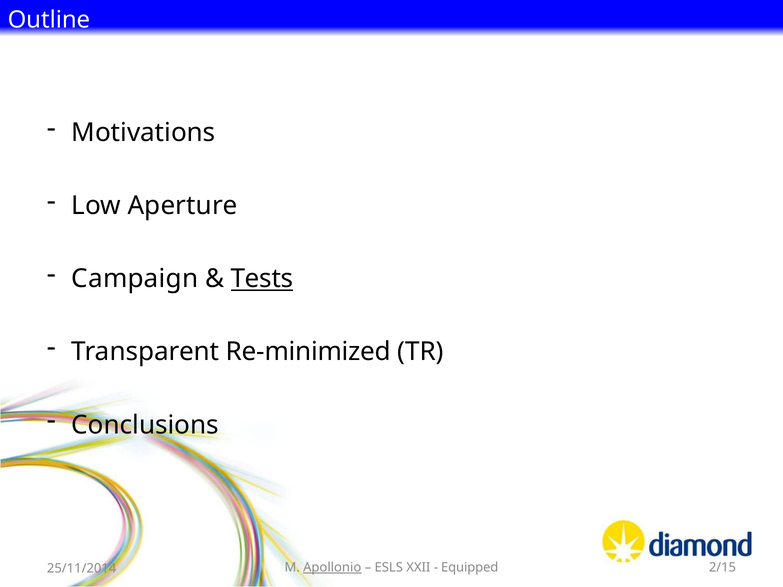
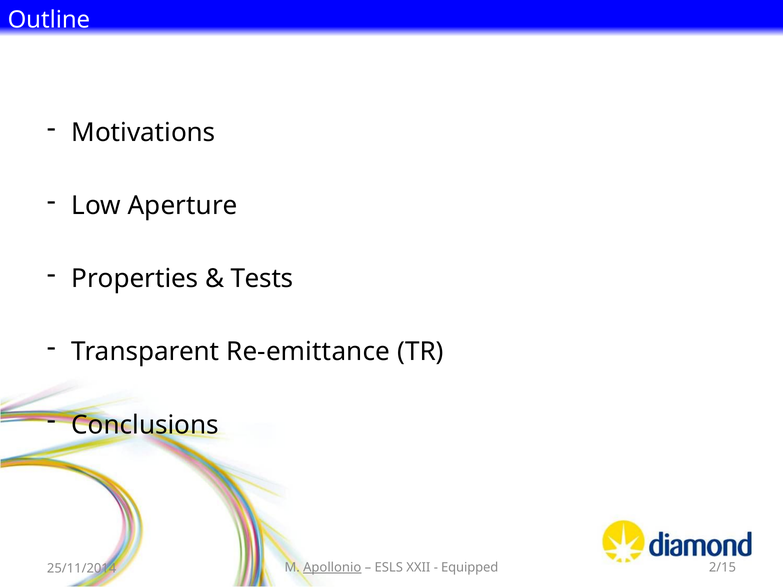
Campaign: Campaign -> Properties (135, 279)
Tests underline: present -> none (262, 279)
Re-minimized: Re-minimized -> Re-emittance (308, 352)
